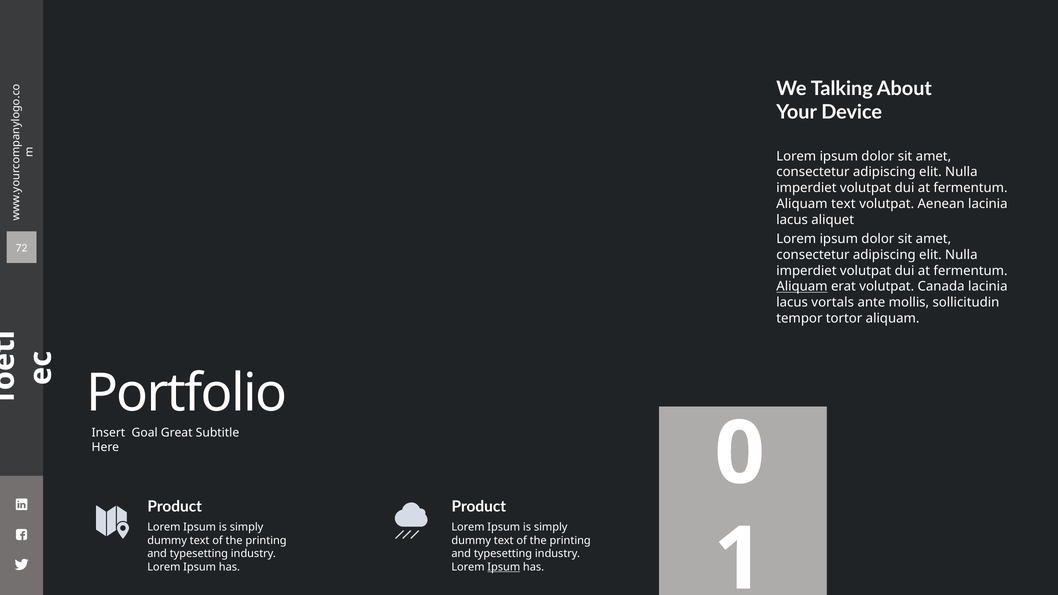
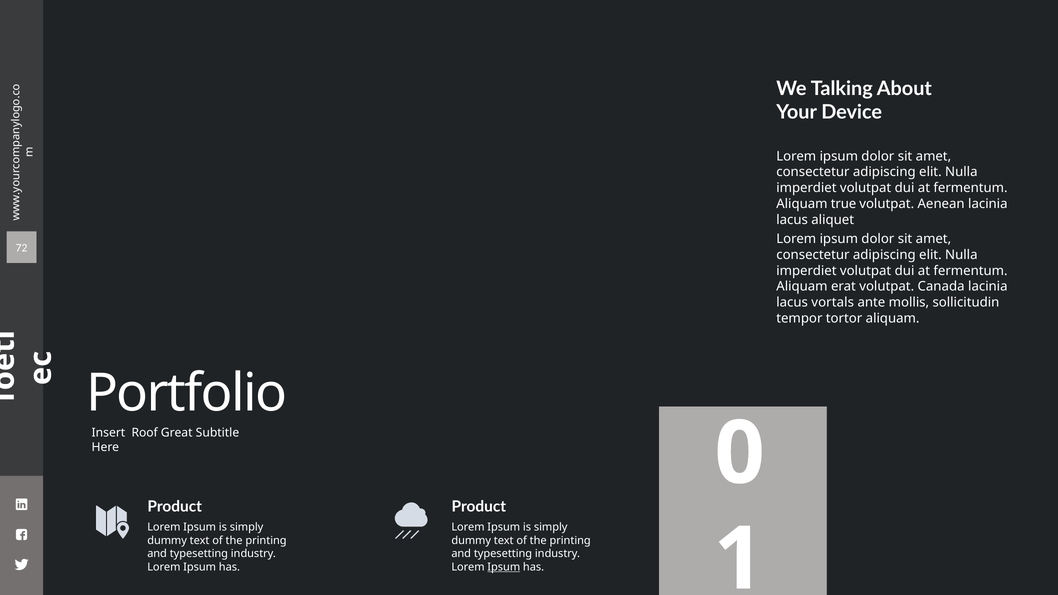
Aliquam text: text -> true (844, 204)
Aliquam underline: present -> none (802, 287)
Goal: Goal -> Roof (145, 433)
